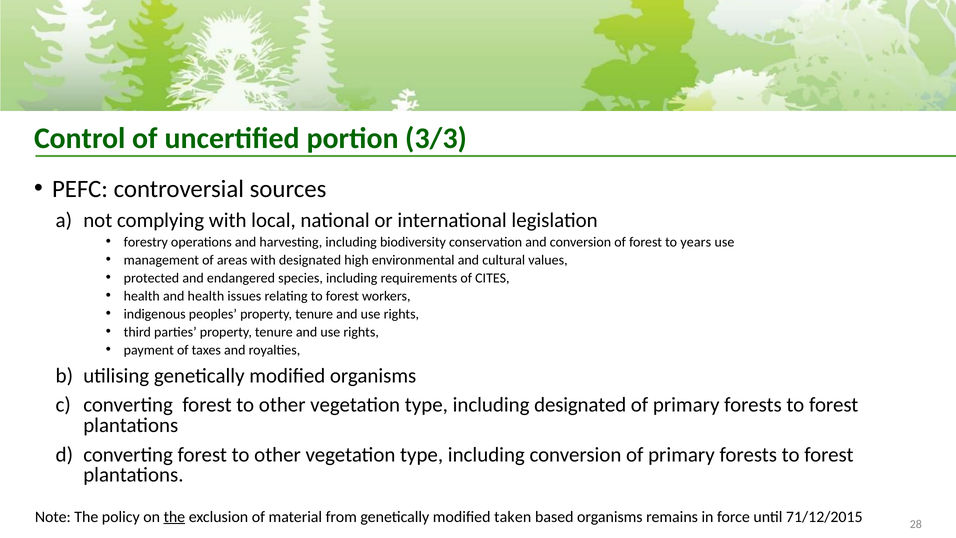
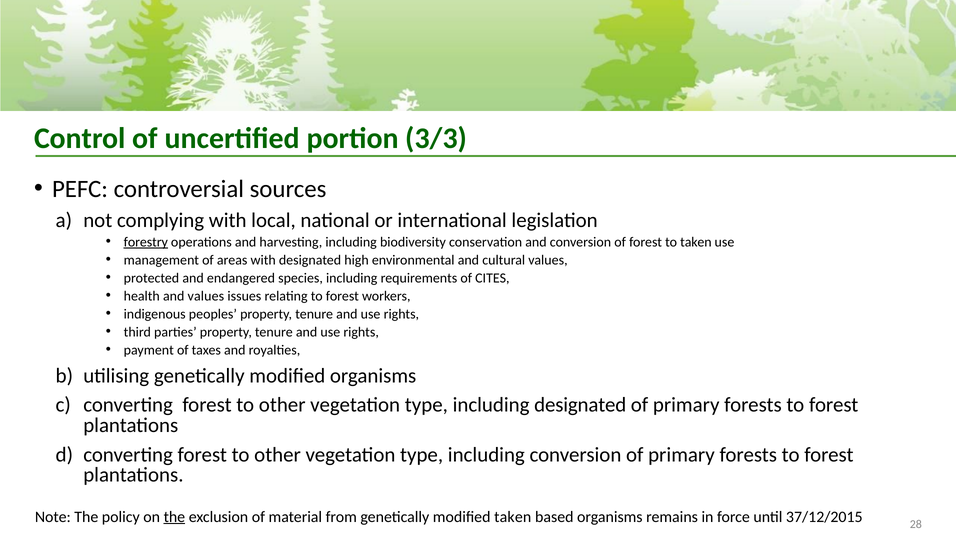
forestry underline: none -> present (146, 242)
to years: years -> taken (696, 242)
and health: health -> values (206, 296)
71/12/2015: 71/12/2015 -> 37/12/2015 (824, 517)
